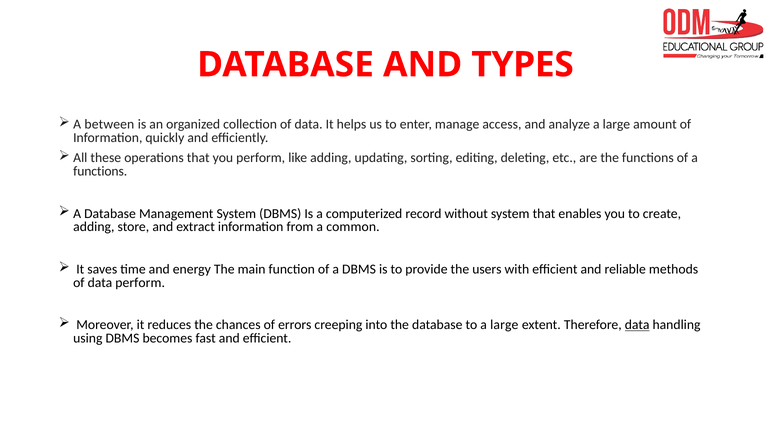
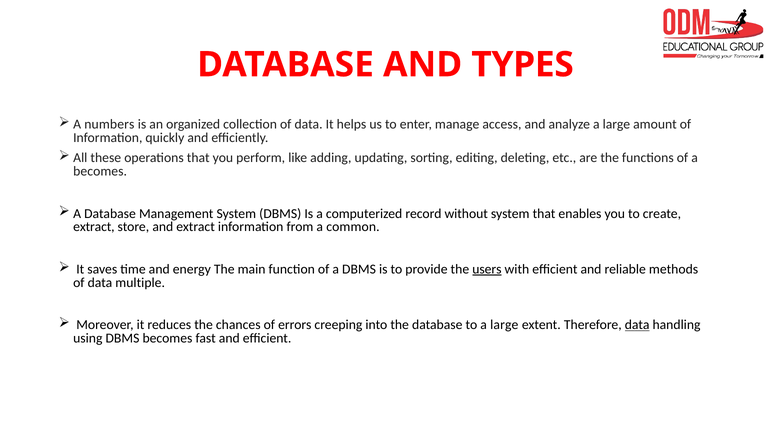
between: between -> numbers (109, 124)
functions: functions -> becomes (100, 171)
adding: adding -> extract (94, 227)
users underline: none -> present (487, 270)
data perform: perform -> multiple (140, 283)
